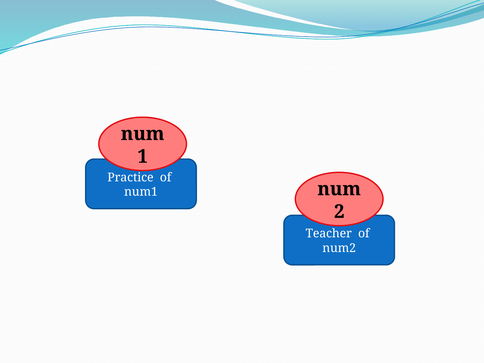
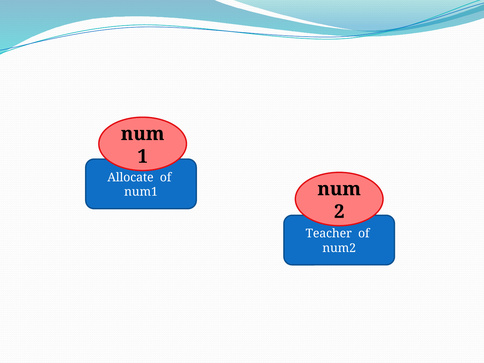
Practice: Practice -> Allocate (131, 177)
